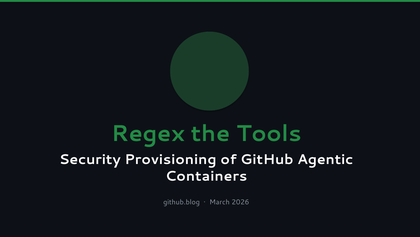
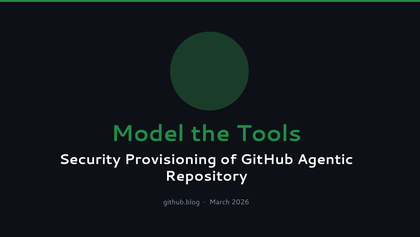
Regex: Regex -> Model (148, 133)
Containers: Containers -> Repository (206, 176)
